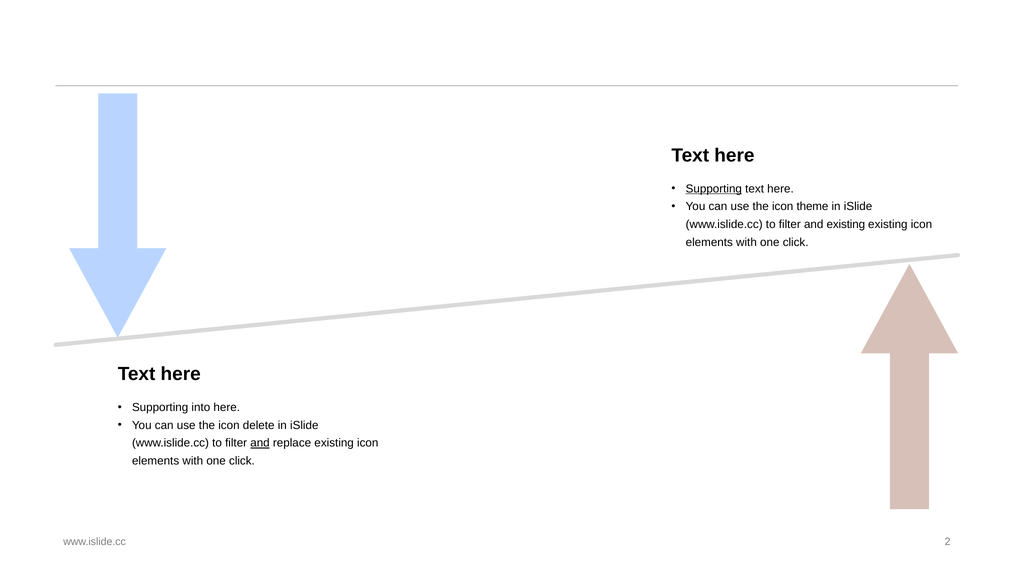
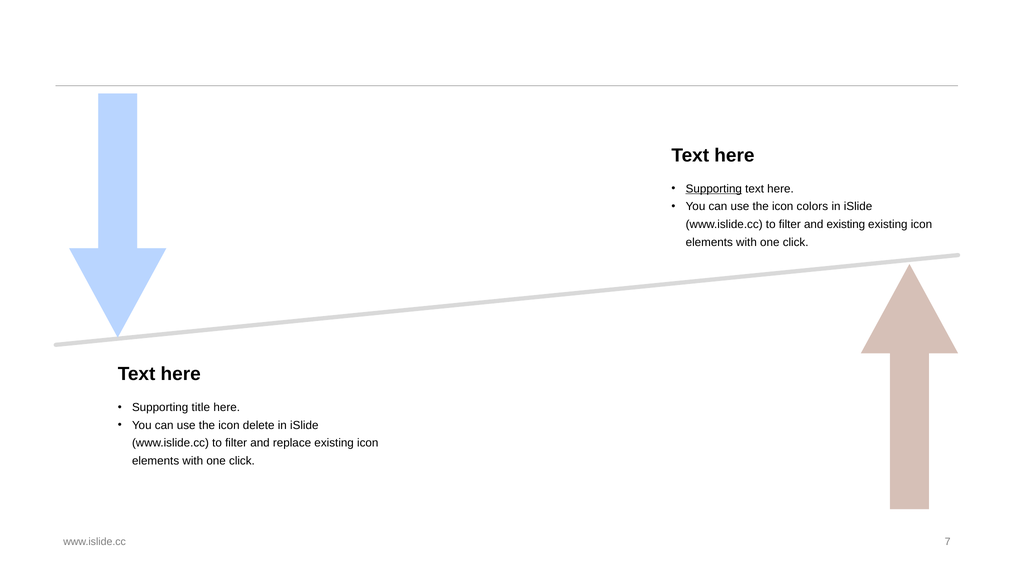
theme: theme -> colors (812, 207)
into: into -> title (201, 408)
and underline: present -> none (260, 443)
2: 2 -> 7 (948, 542)
